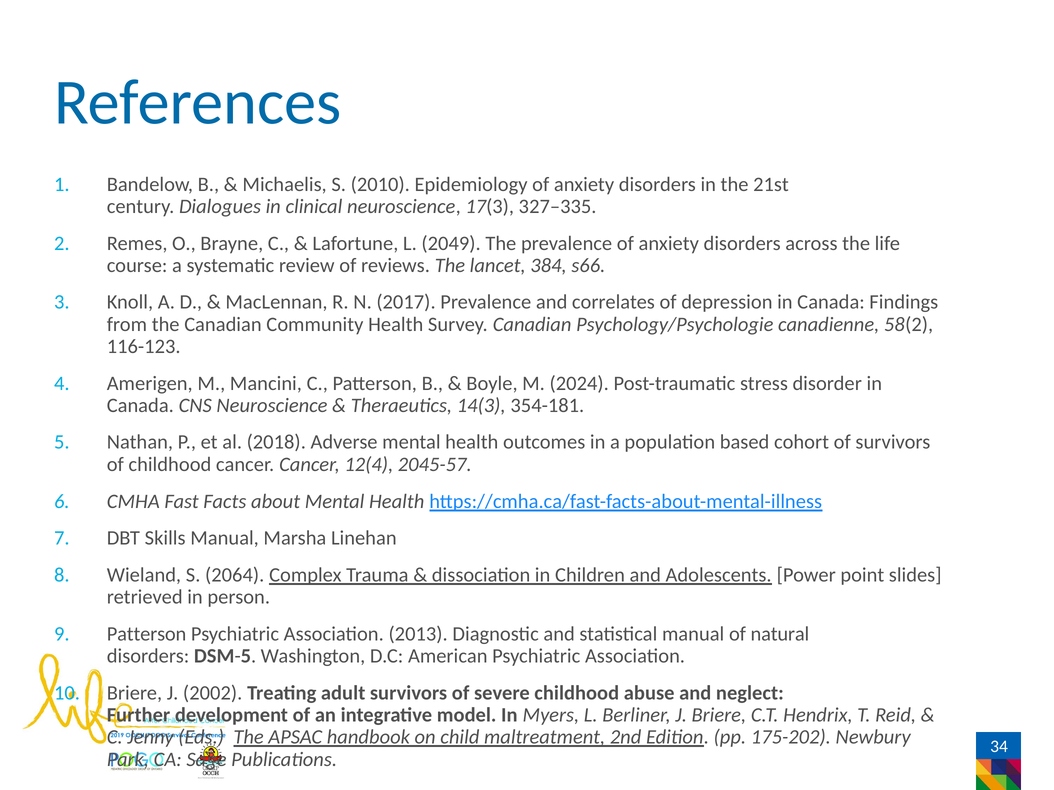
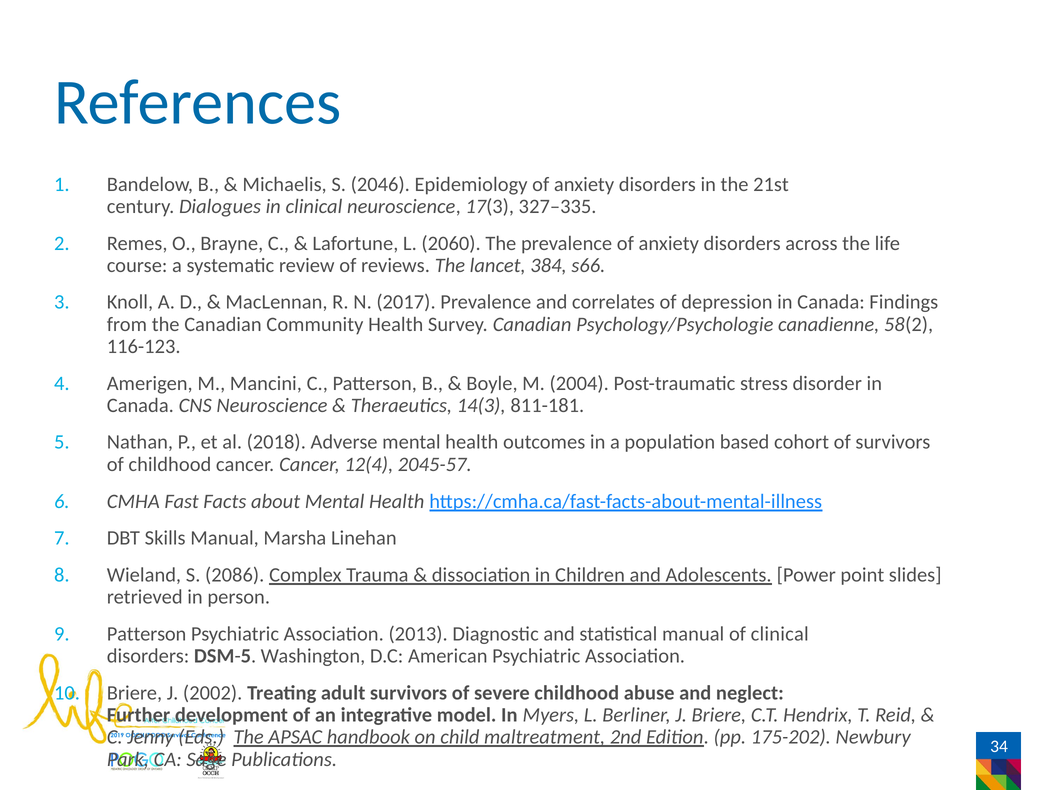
2010: 2010 -> 2046 (380, 184)
2049: 2049 -> 2060 (451, 243)
2024: 2024 -> 2004 (579, 384)
354-181: 354-181 -> 811-181 (547, 406)
2064: 2064 -> 2086 (235, 575)
of natural: natural -> clinical (780, 634)
